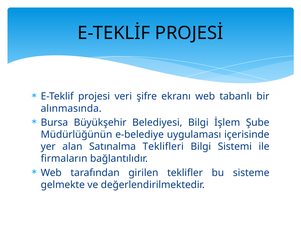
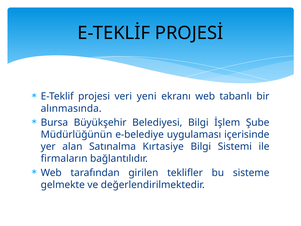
şifre: şifre -> yeni (147, 96)
Teklifleri: Teklifleri -> Kırtasiye (163, 146)
